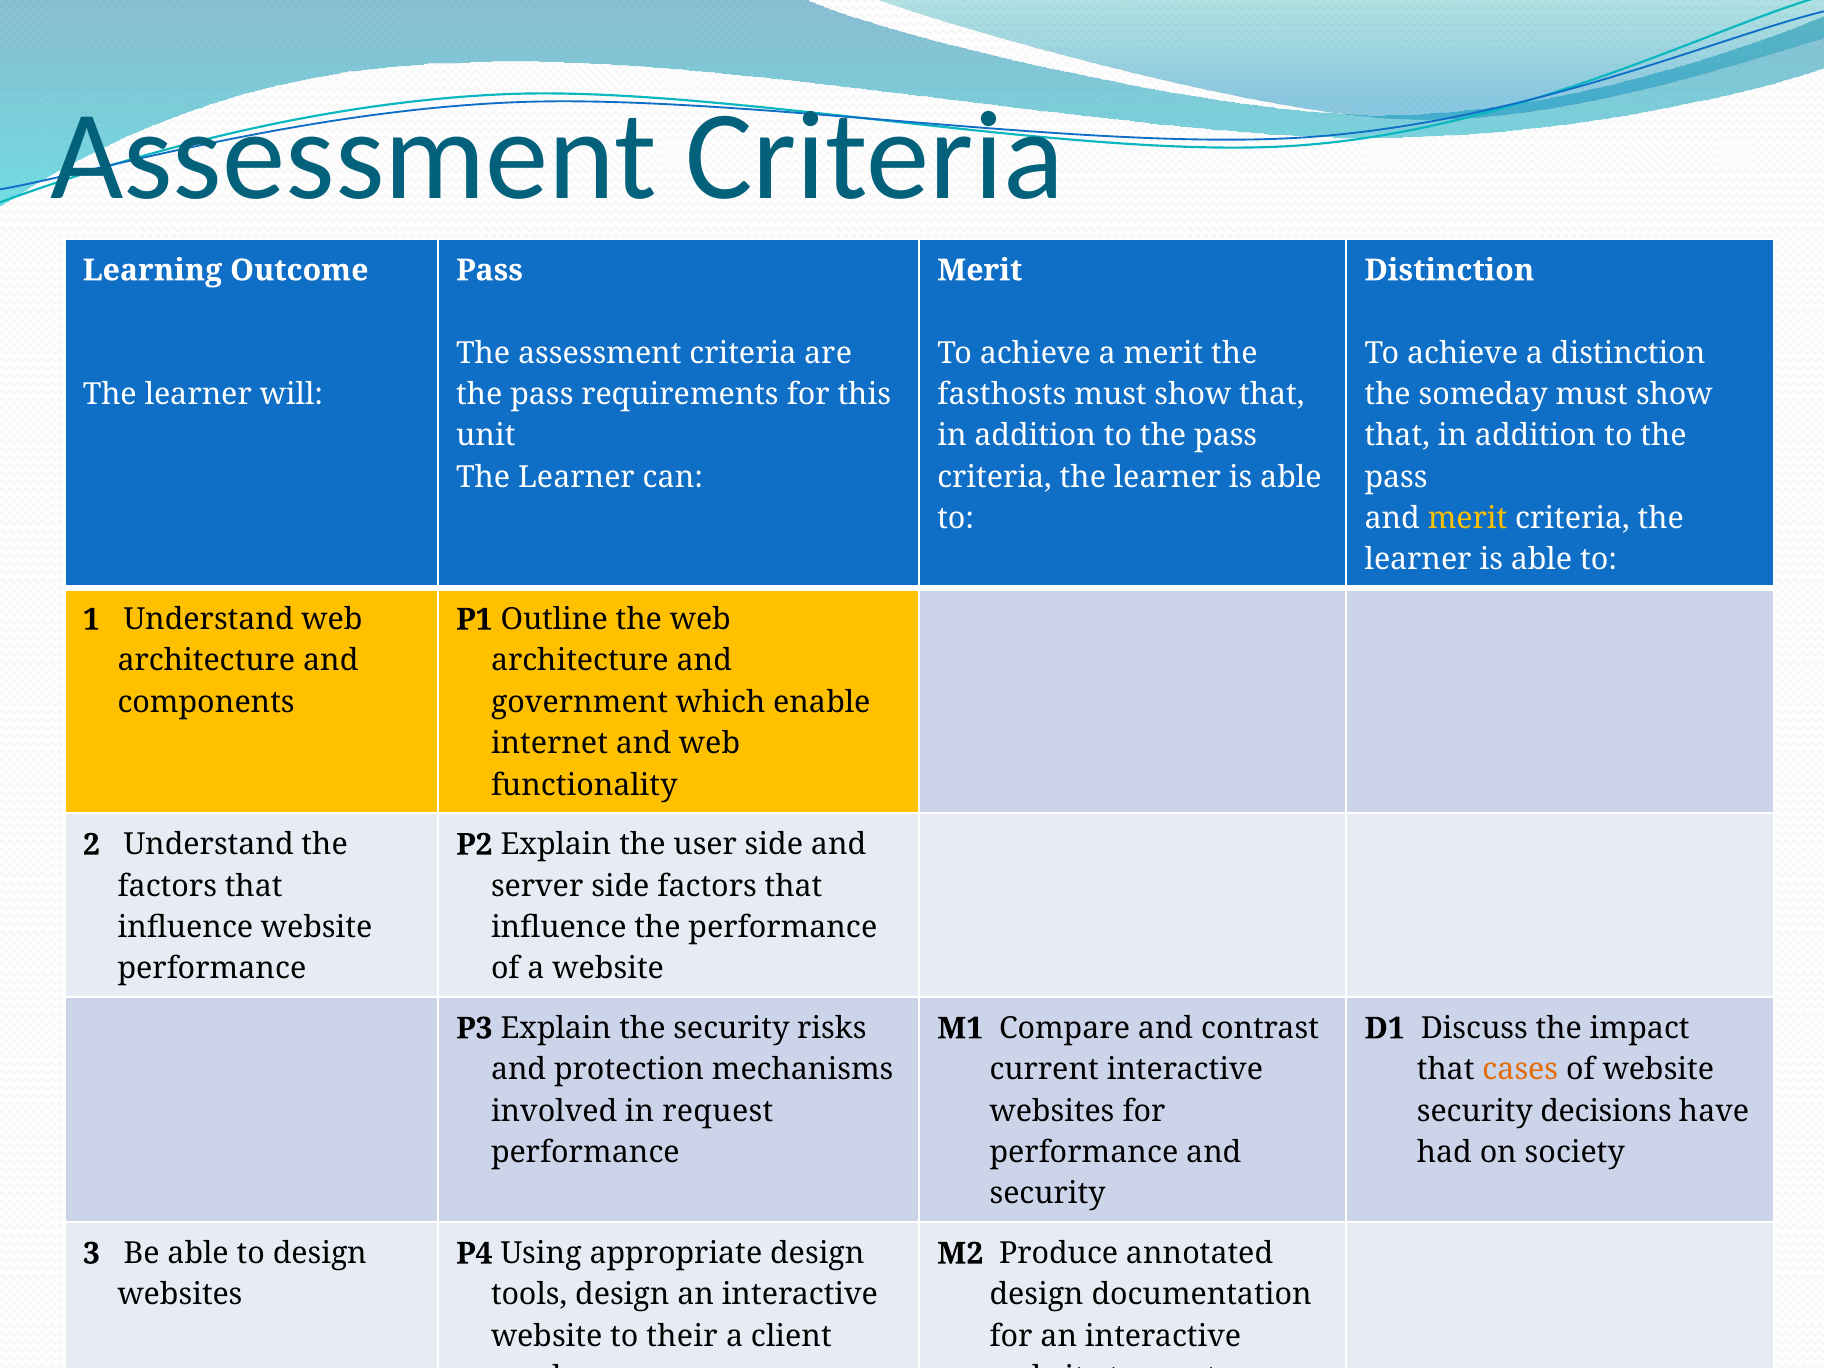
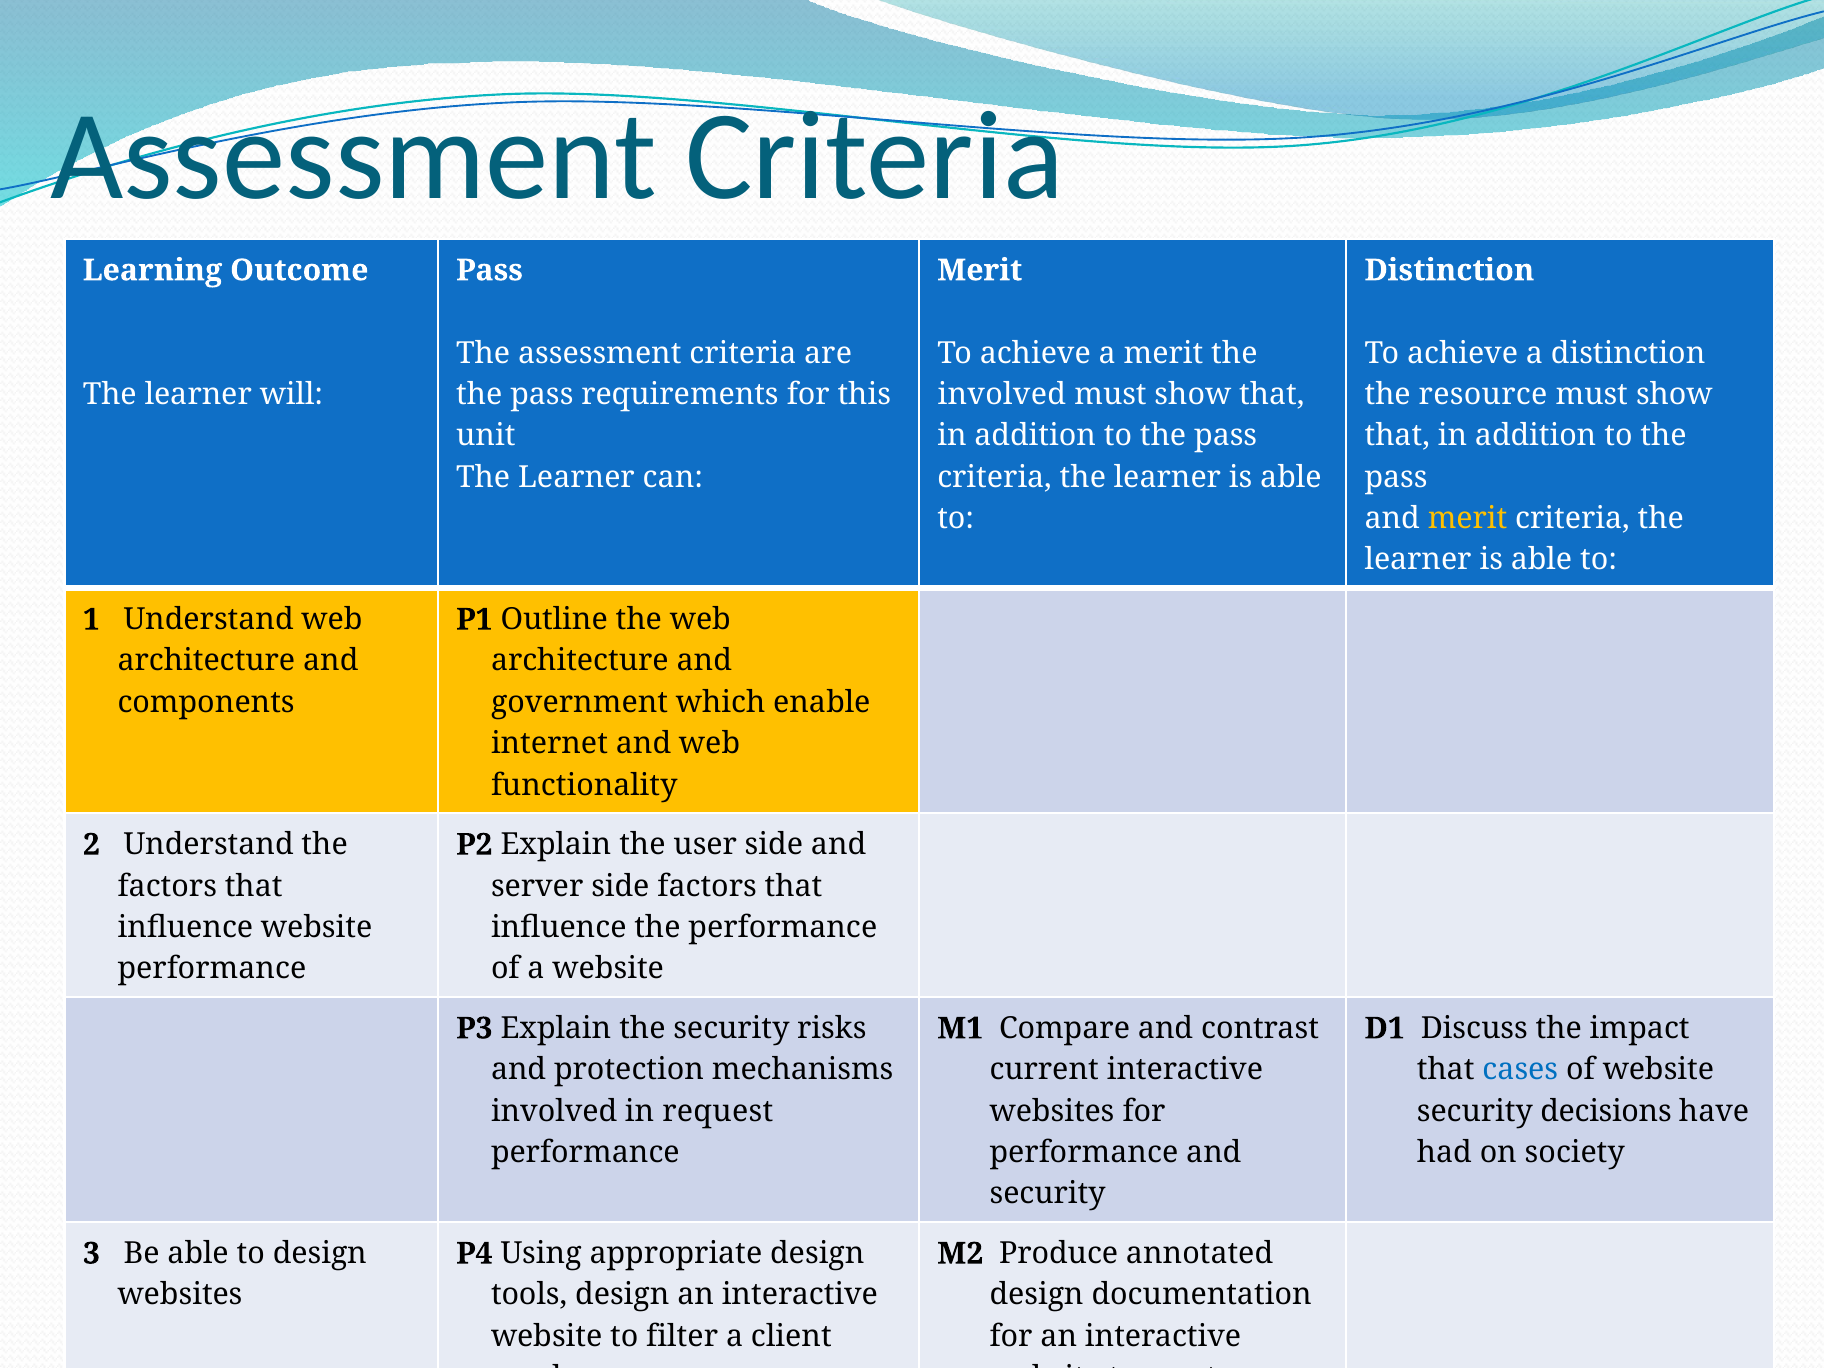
fasthosts: fasthosts -> involved (1002, 394)
someday: someday -> resource (1483, 394)
cases colour: orange -> blue (1520, 1070)
their: their -> filter (682, 1336)
